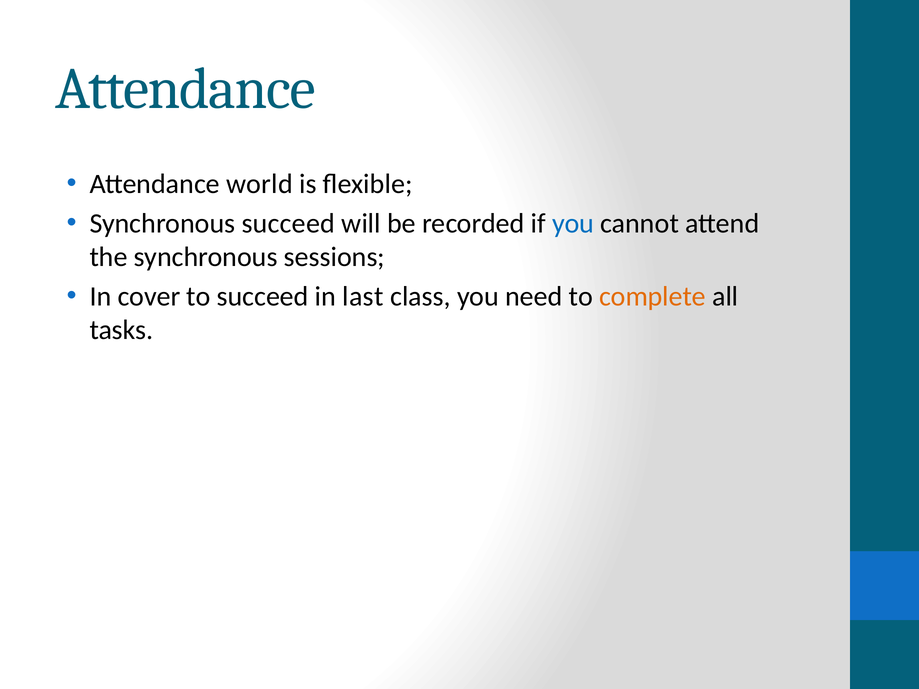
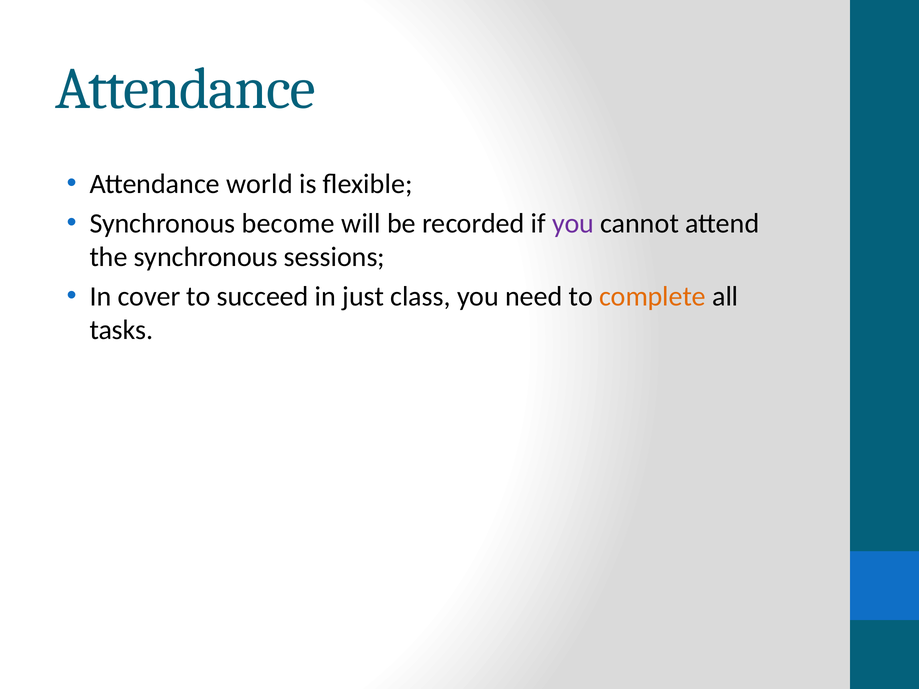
Synchronous succeed: succeed -> become (288, 224)
you colour: blue -> purple (573, 224)
last: last -> just (363, 297)
